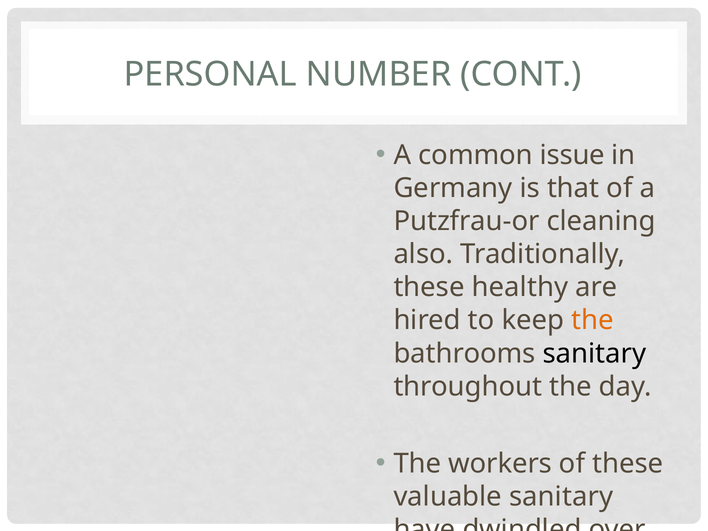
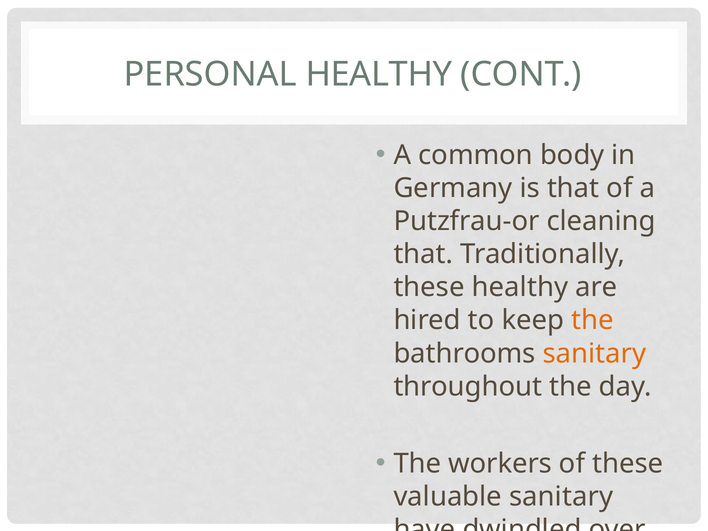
PERSONAL NUMBER: NUMBER -> HEALTHY (379, 74)
issue: issue -> body (572, 155)
also: also -> that (423, 254)
sanitary colour: black -> orange (594, 353)
